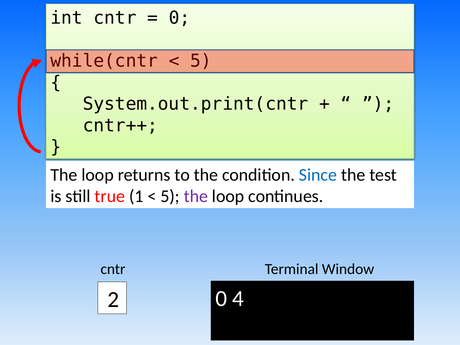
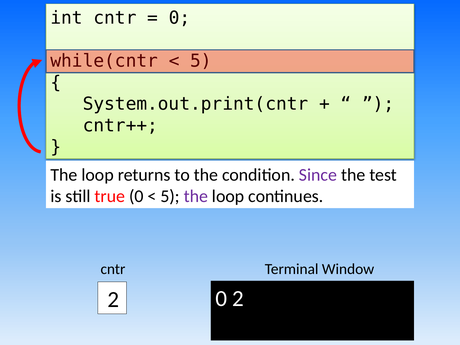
Since colour: blue -> purple (318, 175)
true 1: 1 -> 0 (136, 196)
0 4: 4 -> 2 (238, 298)
